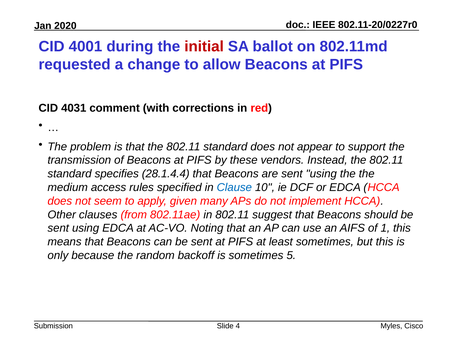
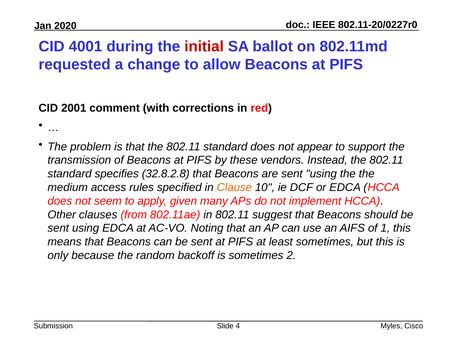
4031: 4031 -> 2001 (74, 108)
28.1.4.4: 28.1.4.4 -> 32.8.2.8 (166, 174)
Clause colour: blue -> orange (234, 187)
5: 5 -> 2 (291, 255)
